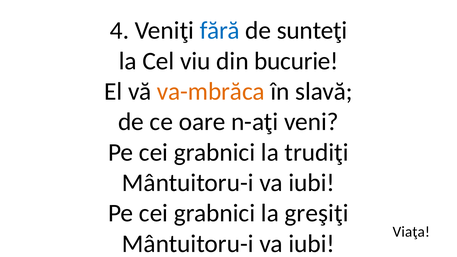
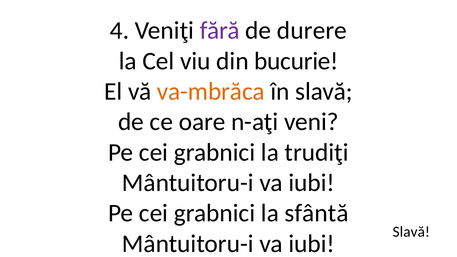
fără colour: blue -> purple (220, 31)
sunteţi: sunteţi -> durere (312, 31)
greşiţi: greşiţi -> sfântă (317, 213)
Viaţa: Viaţa -> Slavă (411, 232)
